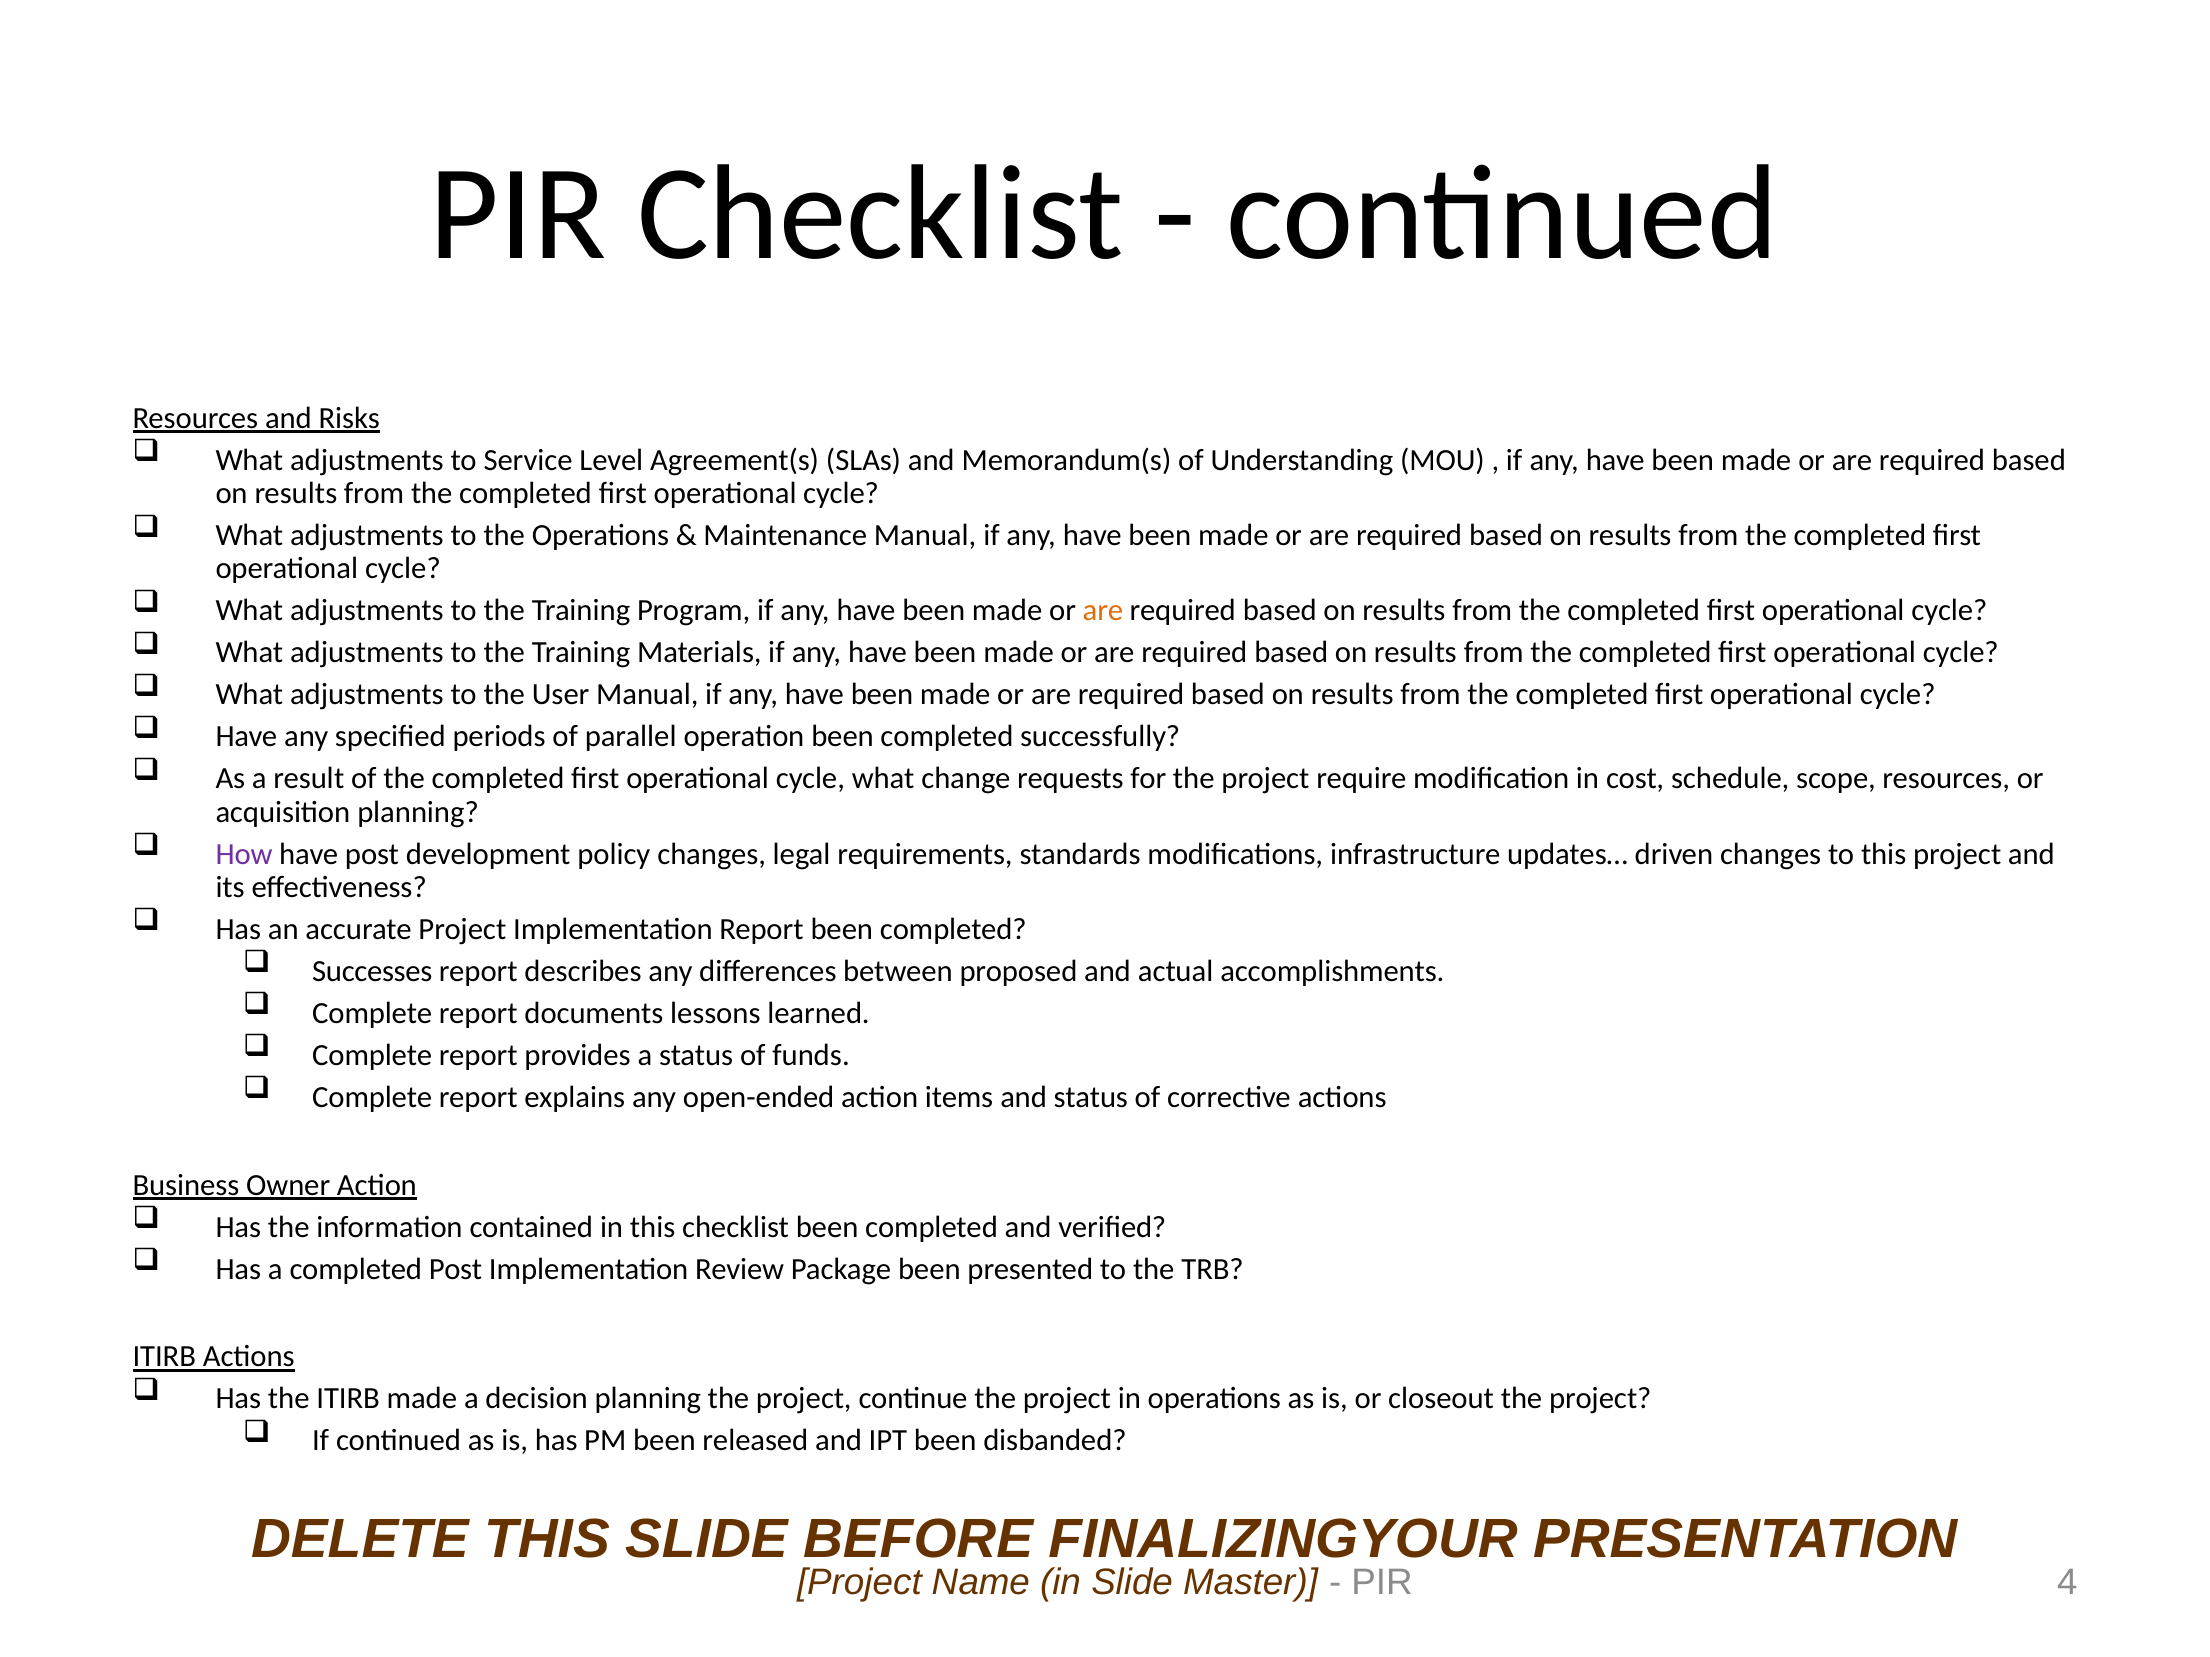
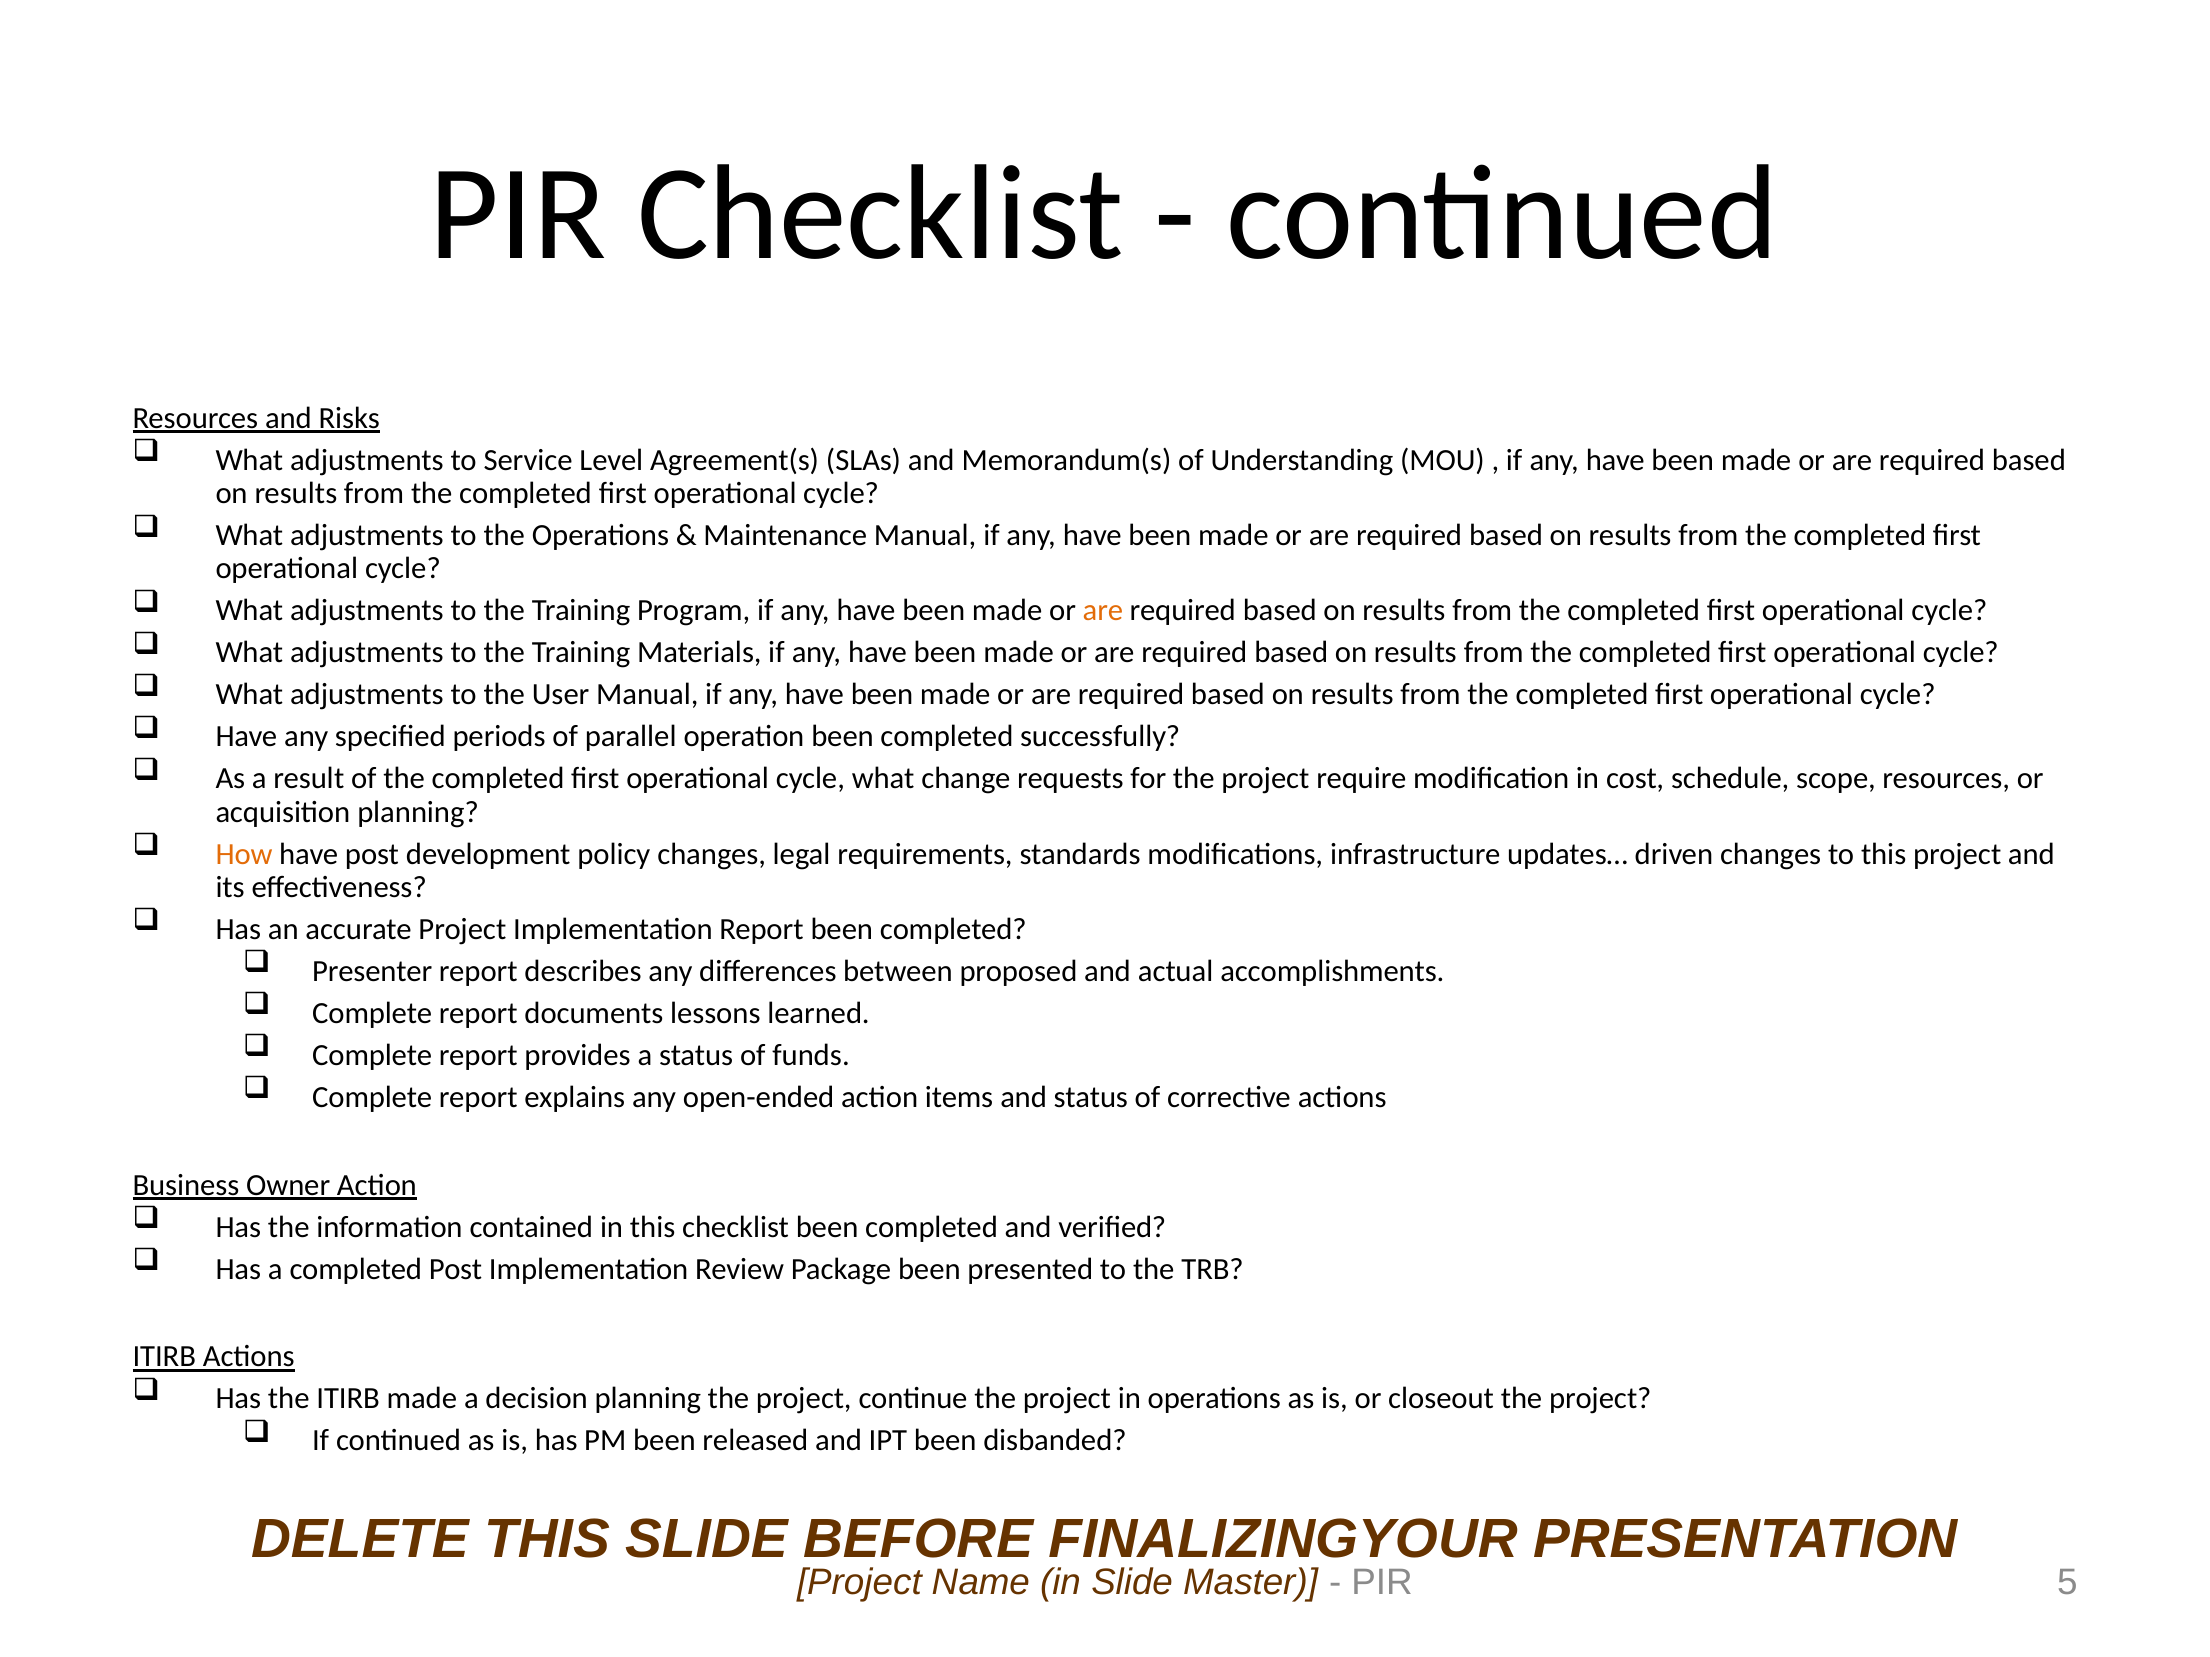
How colour: purple -> orange (244, 854)
Successes: Successes -> Presenter (372, 972)
4: 4 -> 5 (2067, 1583)
